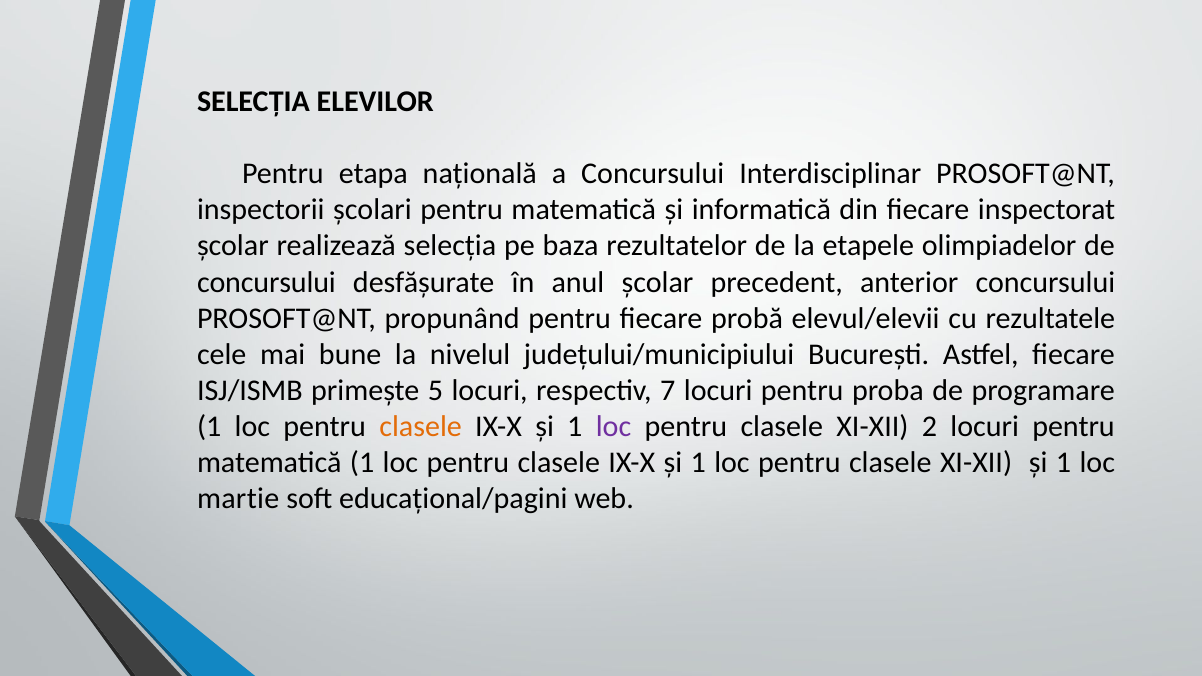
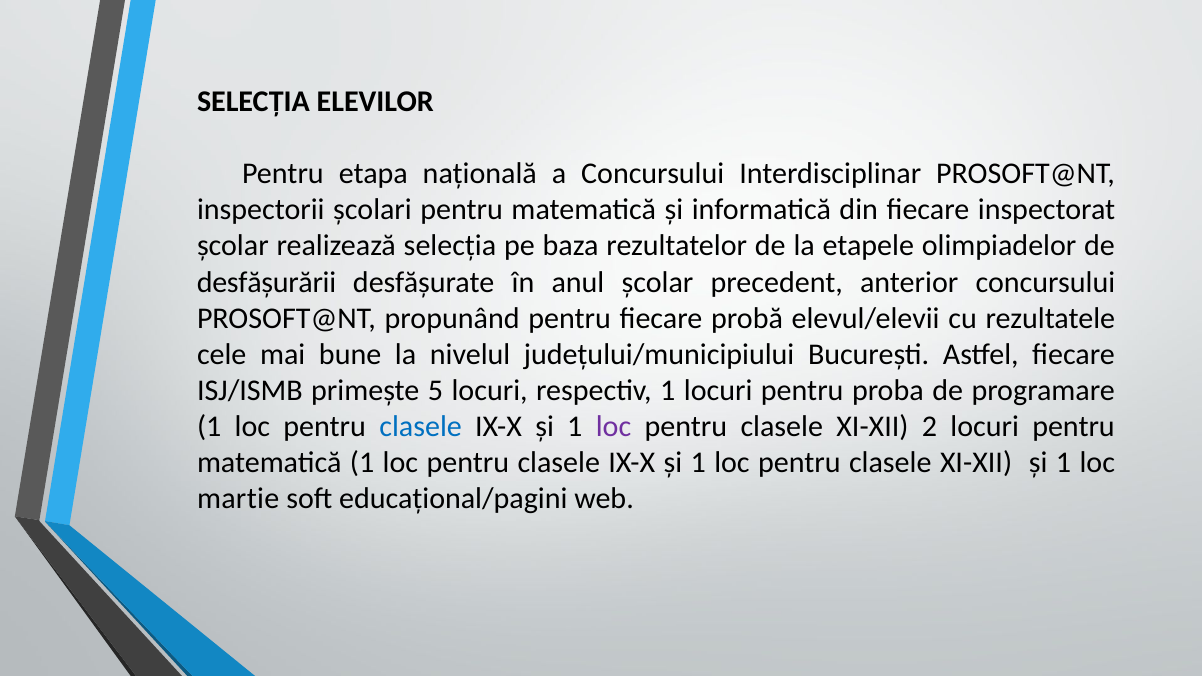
concursului: concursului -> desfășurării (267, 282)
respectiv 7: 7 -> 1 (668, 390)
clasele colour: orange -> blue (421, 426)
